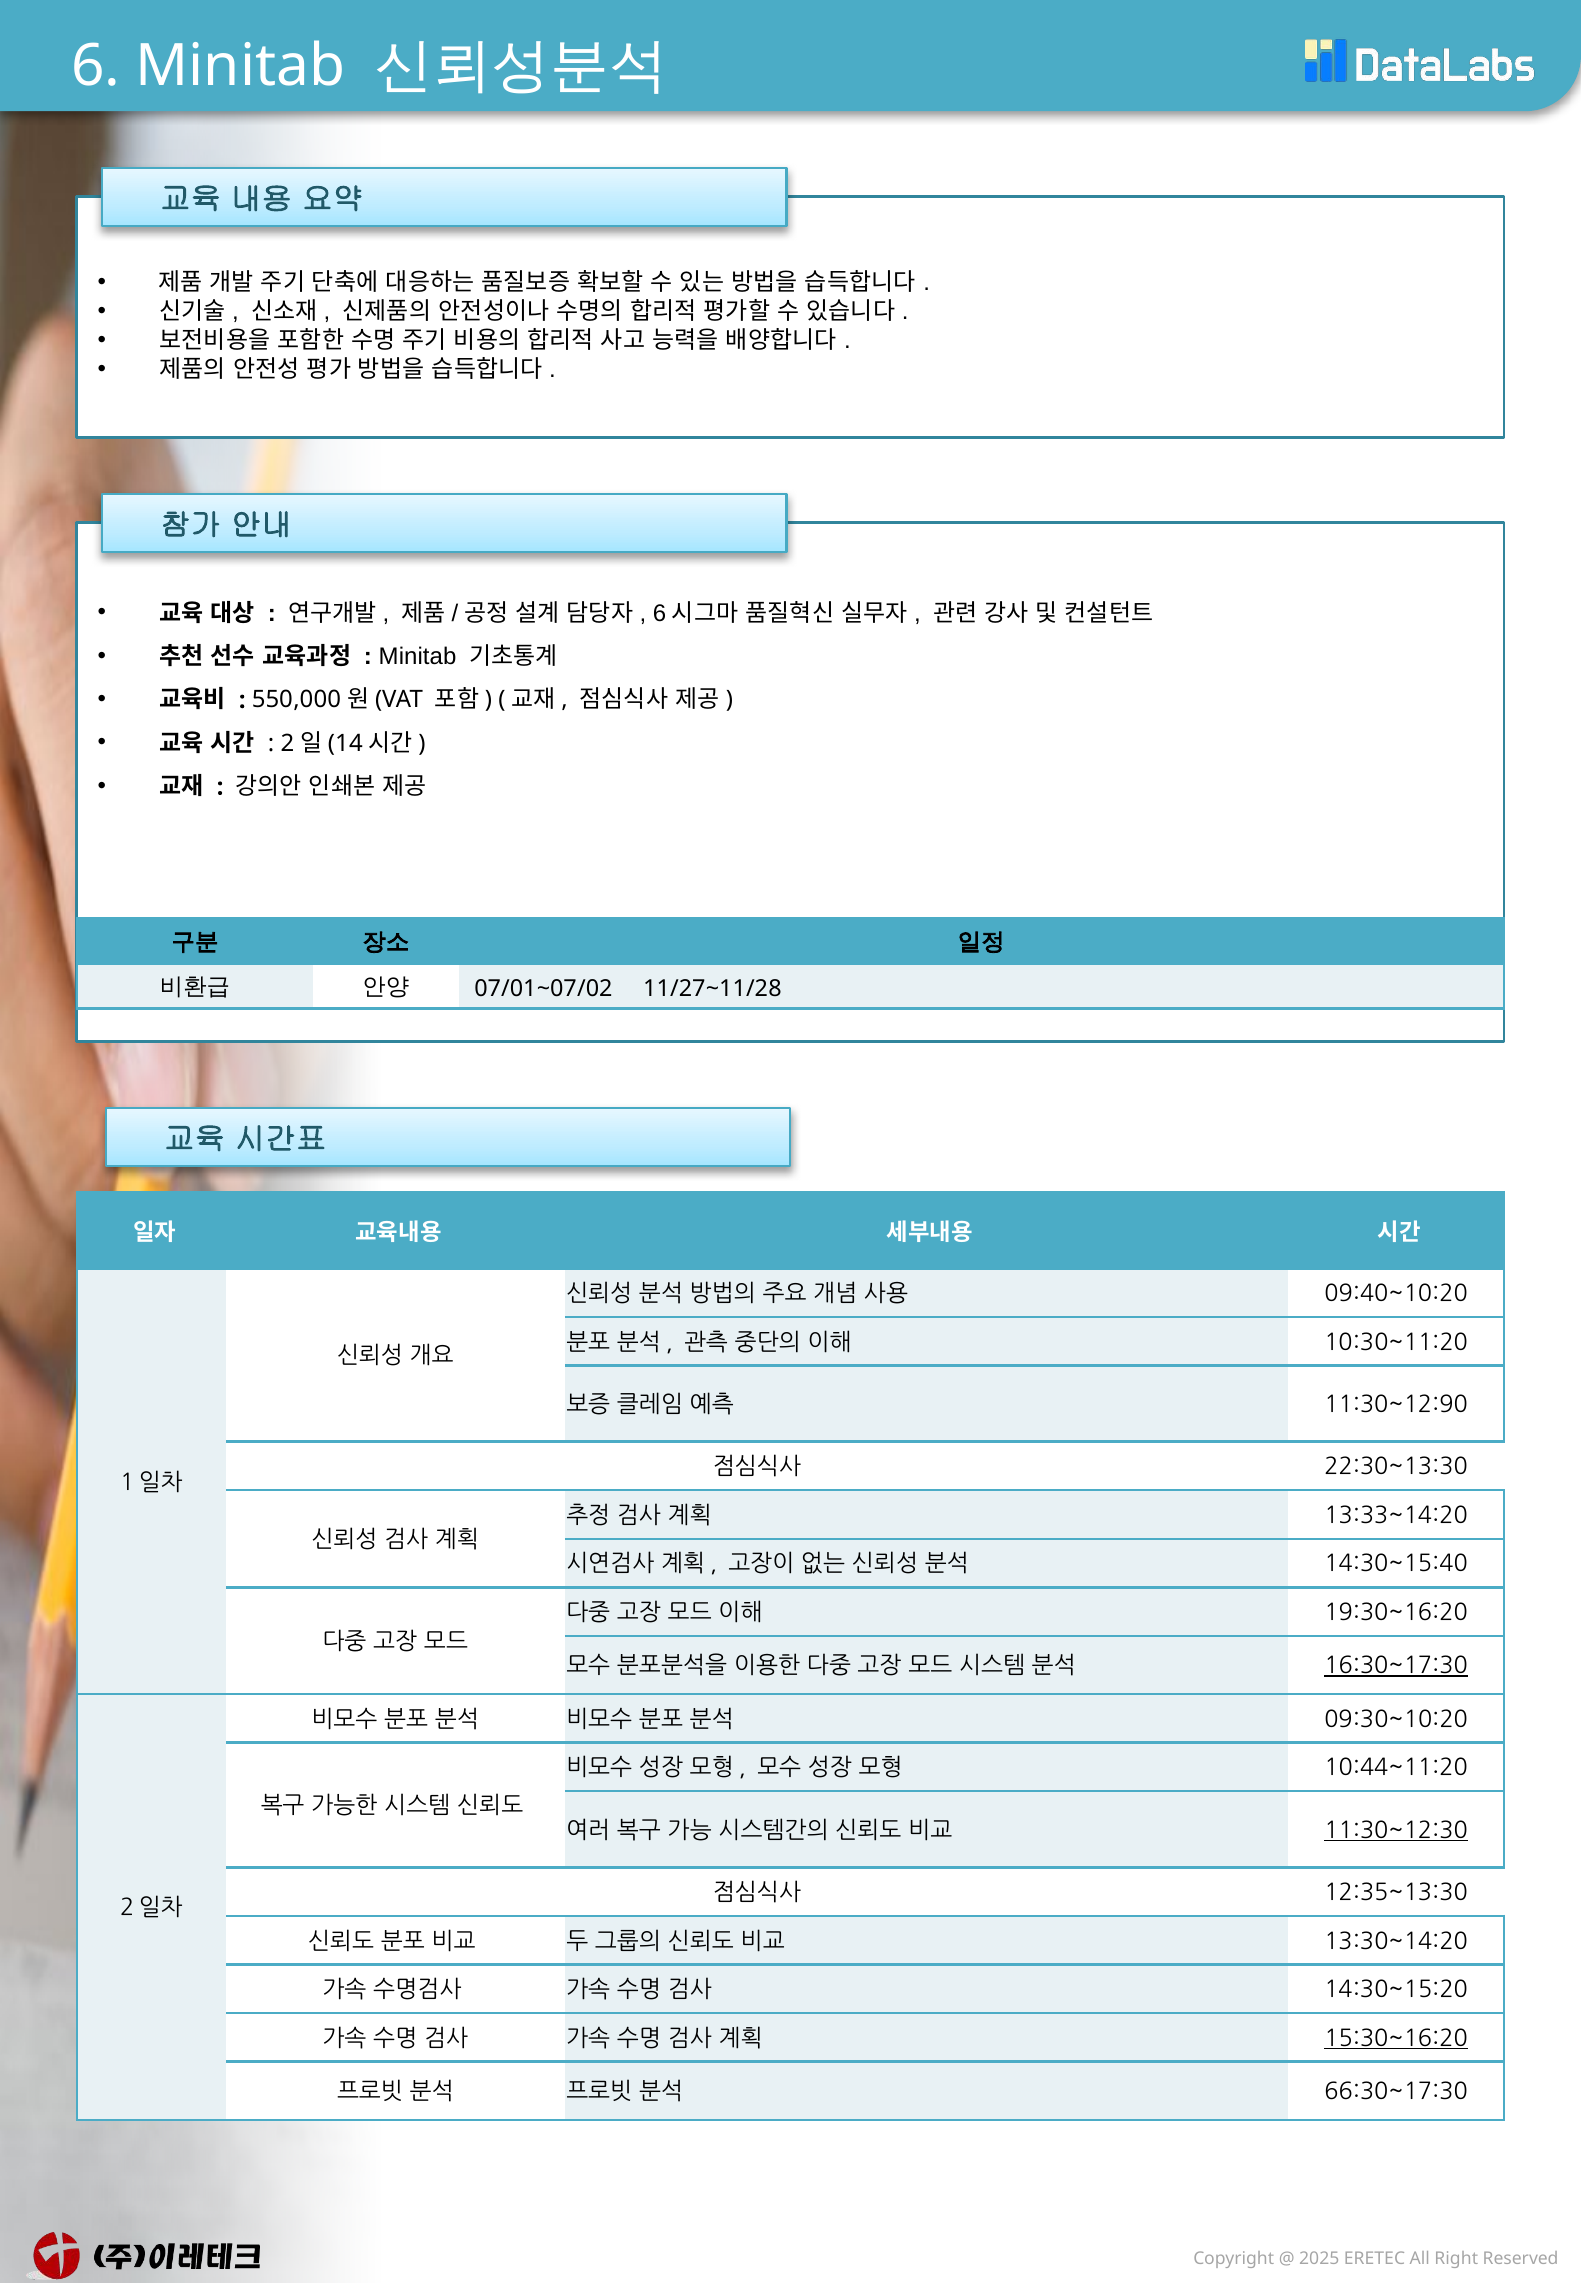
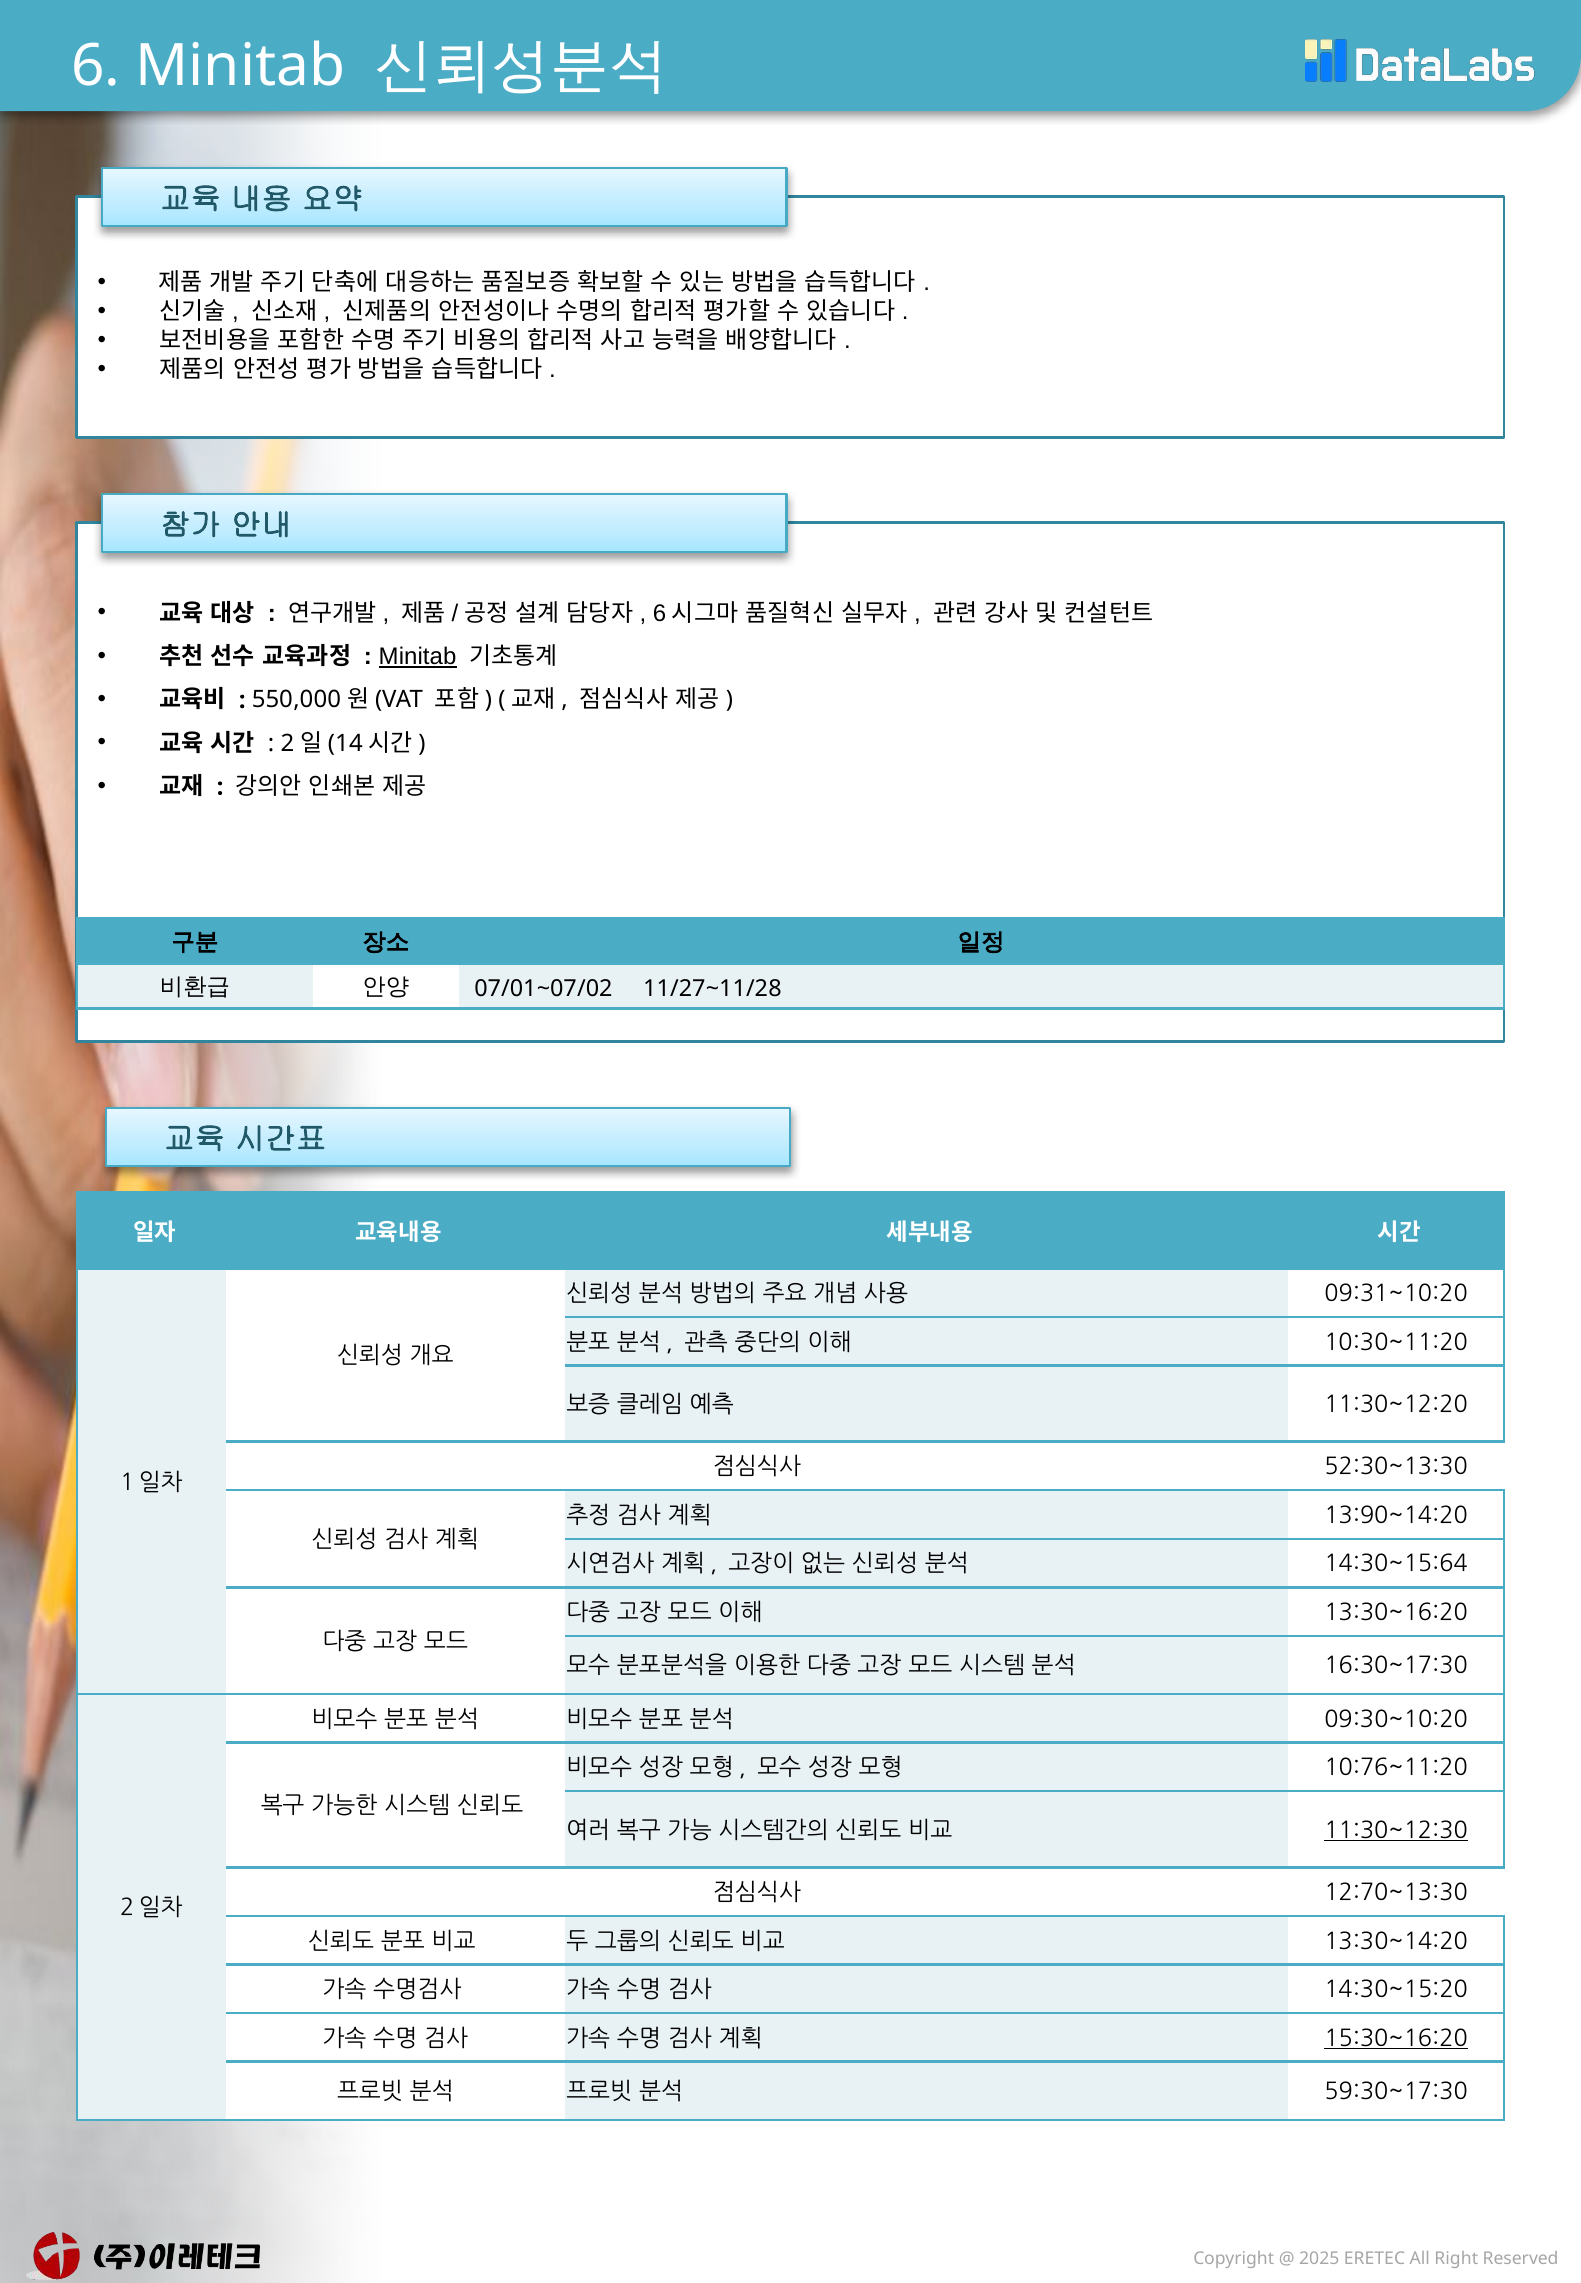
Minitab underline: none -> present (418, 657)
09:40~10:20: 09:40~10:20 -> 09:31~10:20 (1396, 1294)
11:30~12:90: 11:30~12:90 -> 11:30~12:20 (1396, 1405)
22:30~13:30: 22:30~13:30 -> 52:30~13:30 (1396, 1468)
13:33~14:20: 13:33~14:20 -> 13:90~14:20 (1396, 1516)
14:30~15:40: 14:30~15:40 -> 14:30~15:64 (1396, 1565)
19:30~16:20: 19:30~16:20 -> 13:30~16:20 (1396, 1613)
16:30~17:30 underline: present -> none (1396, 1667)
10:44~11:20: 10:44~11:20 -> 10:76~11:20 (1396, 1769)
12:35~13:30: 12:35~13:30 -> 12:70~13:30 (1396, 1893)
66:30~17:30: 66:30~17:30 -> 59:30~17:30 (1396, 2093)
